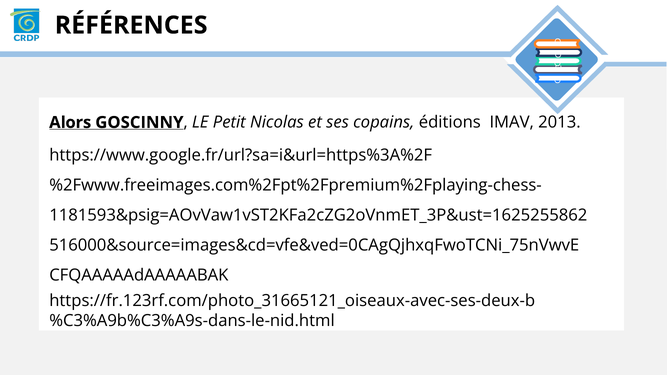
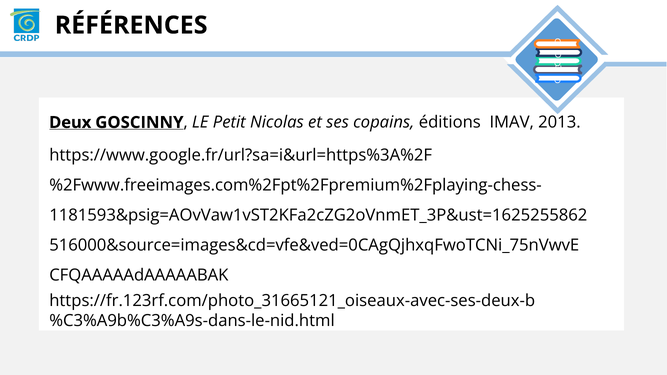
Alors: Alors -> Deux (70, 123)
